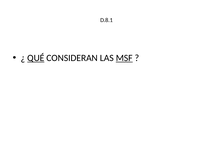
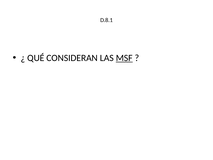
QUÉ underline: present -> none (36, 58)
